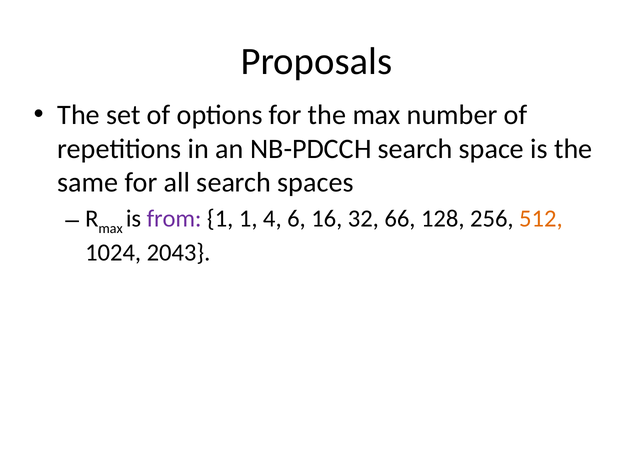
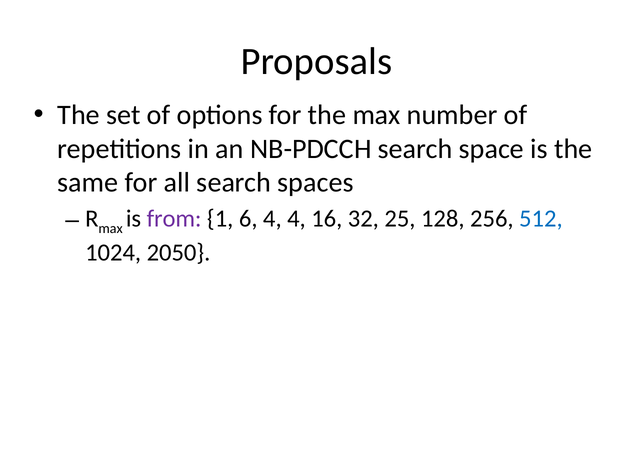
1 1: 1 -> 6 (248, 219)
4 6: 6 -> 4 (296, 219)
66: 66 -> 25 (400, 219)
512 colour: orange -> blue (541, 219)
2043: 2043 -> 2050 (178, 252)
